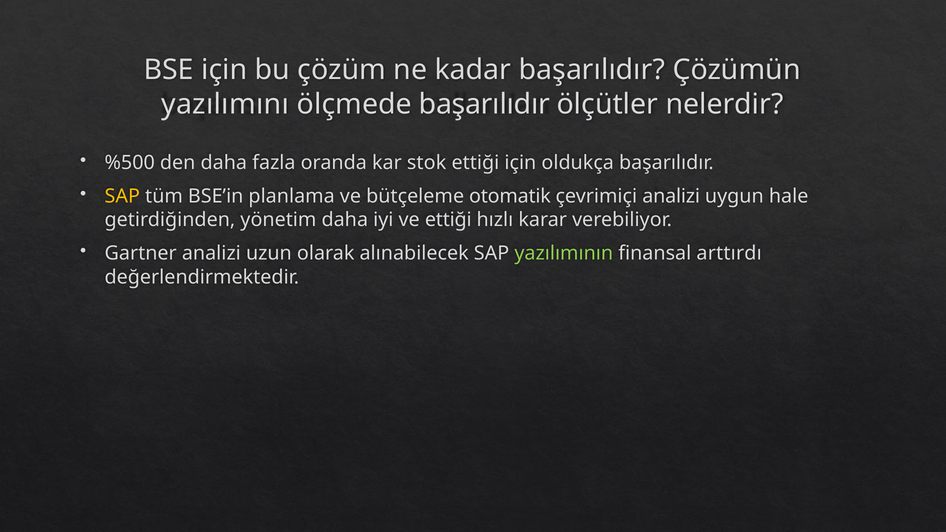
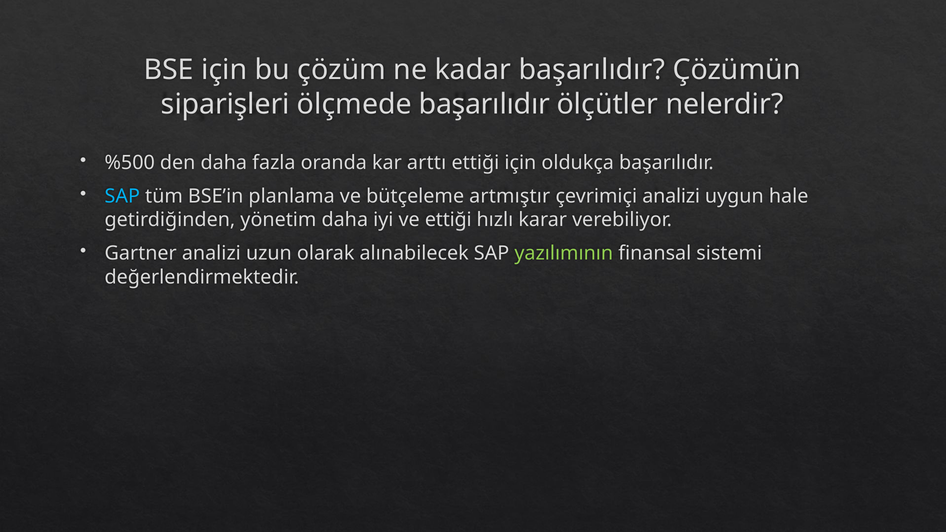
yazılımını: yazılımını -> siparişleri (225, 104)
stok: stok -> arttı (427, 163)
SAP colour: yellow -> light blue (122, 196)
otomatik: otomatik -> artmıştır (510, 196)
arttırdı: arttırdı -> sistemi (729, 253)
